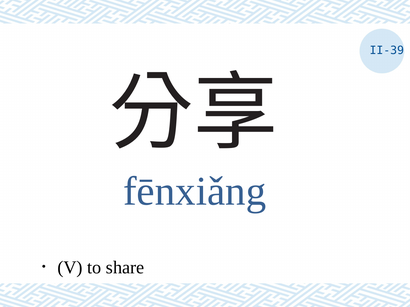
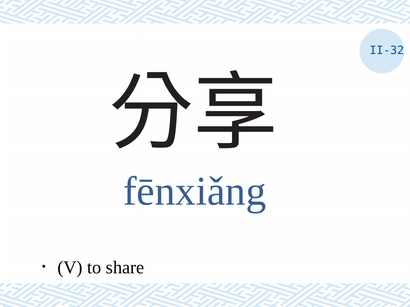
II-39: II-39 -> II-32 (387, 51)
